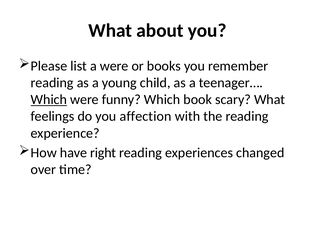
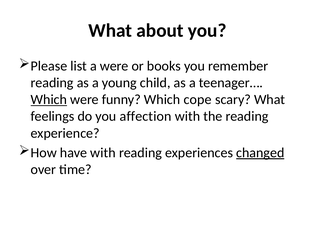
book: book -> cope (198, 100)
have right: right -> with (103, 153)
changed underline: none -> present (260, 153)
